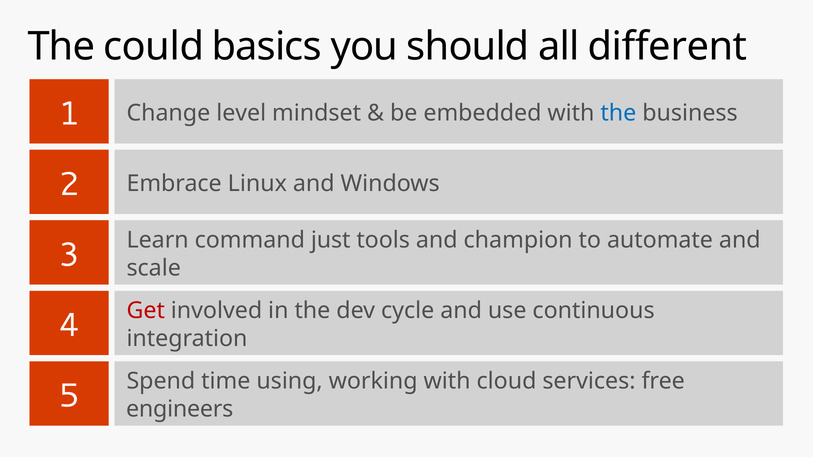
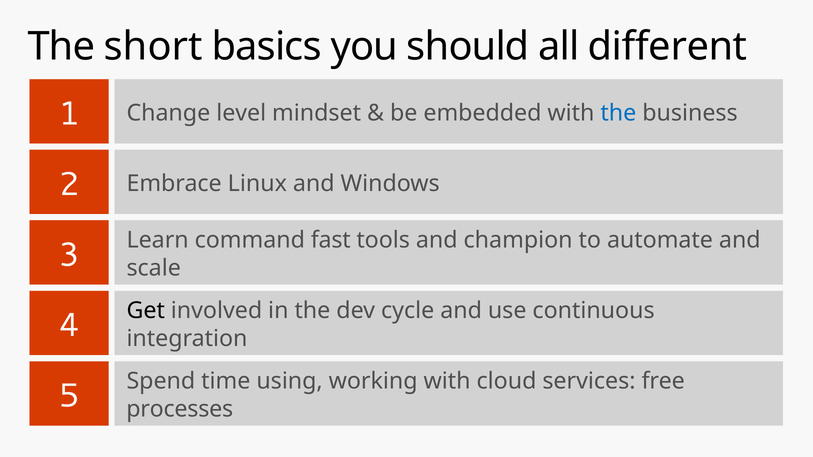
could: could -> short (153, 47)
just: just -> fast (331, 240)
Get colour: red -> black (146, 311)
engineers: engineers -> processes (180, 409)
